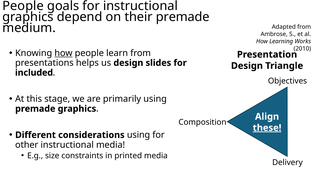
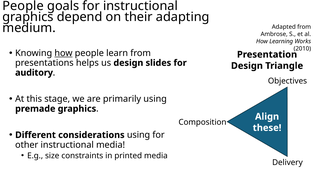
their premade: premade -> adapting (183, 17)
included: included -> auditory (34, 72)
these underline: present -> none (267, 128)
